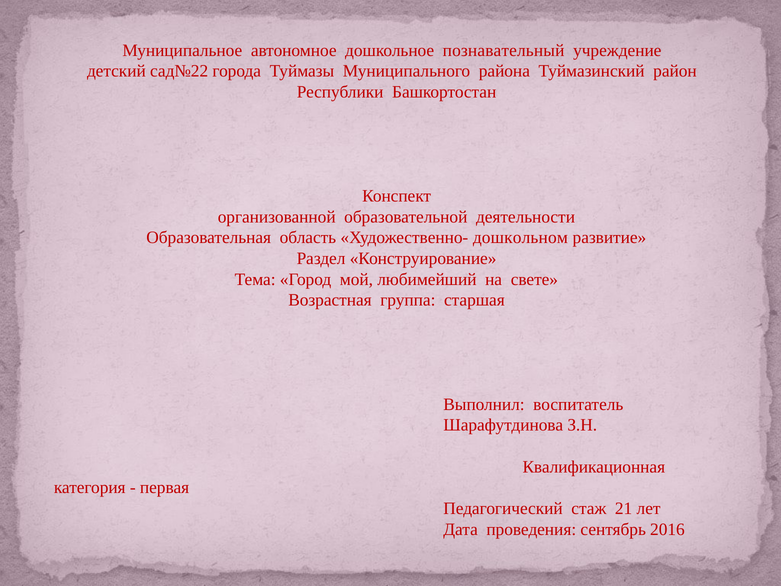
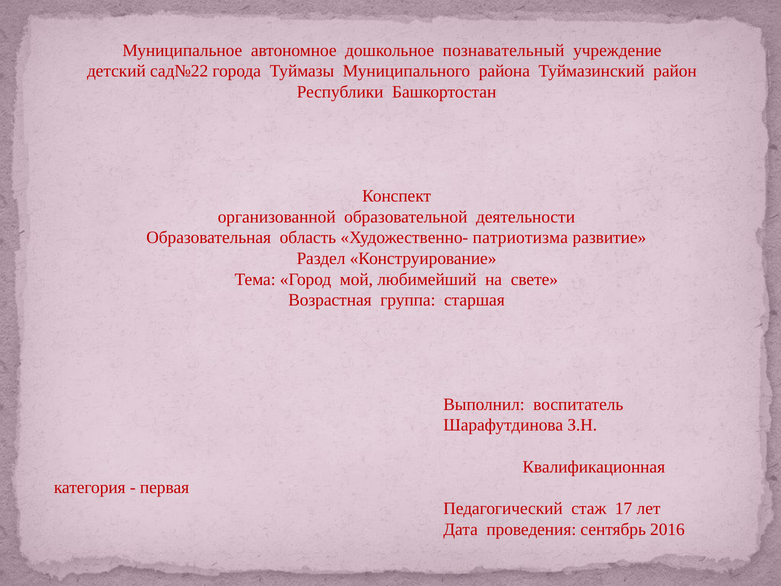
дошкольном: дошкольном -> патриотизма (520, 238)
21: 21 -> 17 (624, 508)
